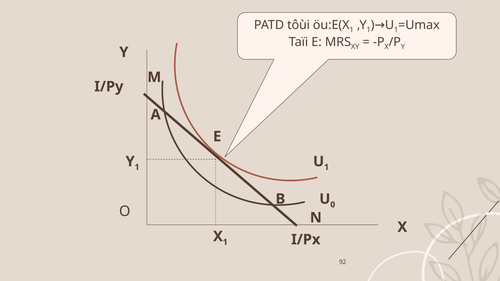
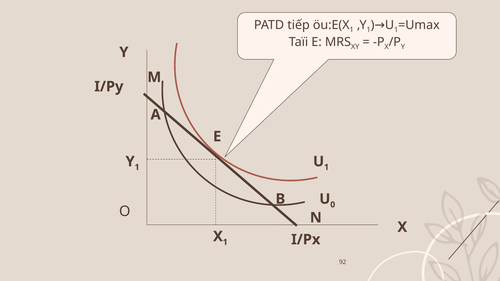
tôùi: tôùi -> tiếp (299, 25)
